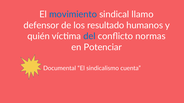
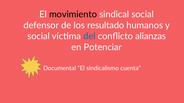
movimiento colour: blue -> black (73, 14)
sindical llamo: llamo -> social (143, 14)
quién: quién -> social (39, 36)
normas: normas -> alianzas (151, 36)
